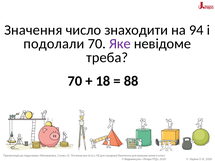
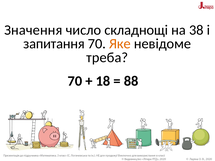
знаходити: знаходити -> складнощі (136, 30)
94: 94 -> 38 (196, 30)
подолали: подолали -> запитання (54, 44)
Яке colour: purple -> orange (120, 44)
